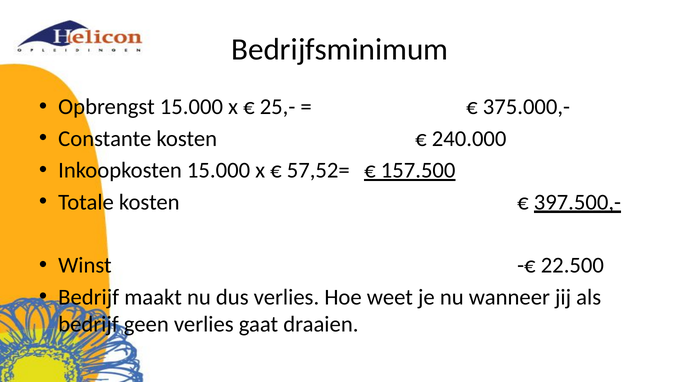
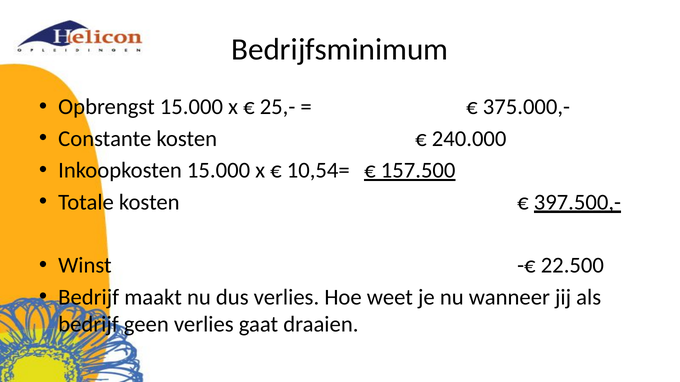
57,52=: 57,52= -> 10,54= (318, 171)
